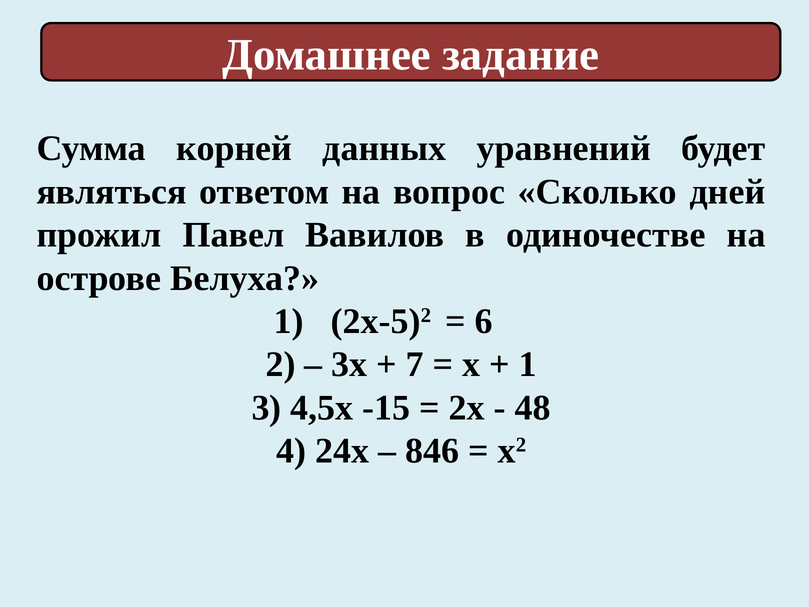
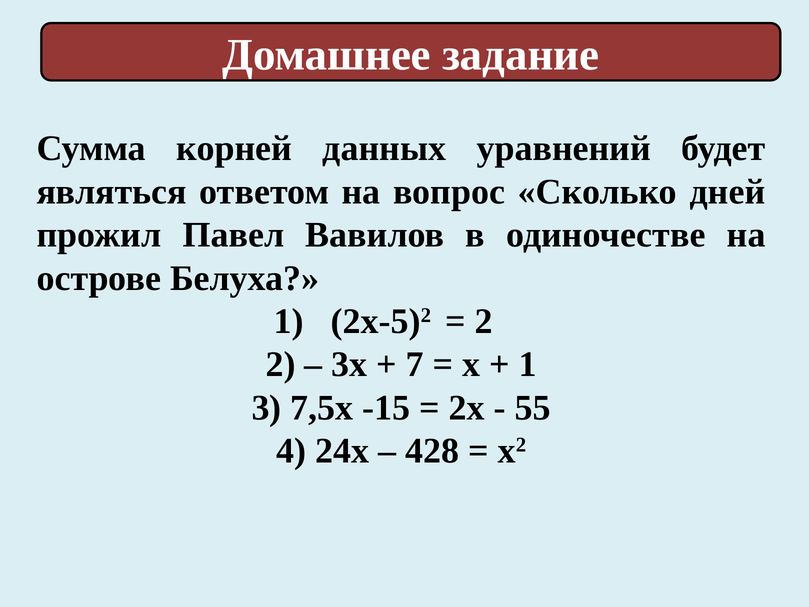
6: 6 -> 2 (484, 321)
4,5х: 4,5х -> 7,5х (322, 408)
48: 48 -> 55 (533, 408)
846: 846 -> 428 (432, 451)
